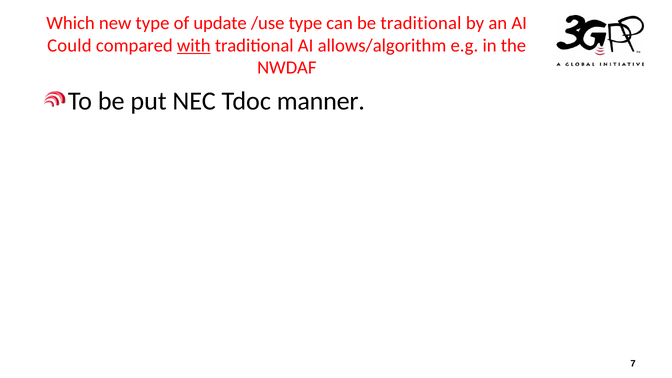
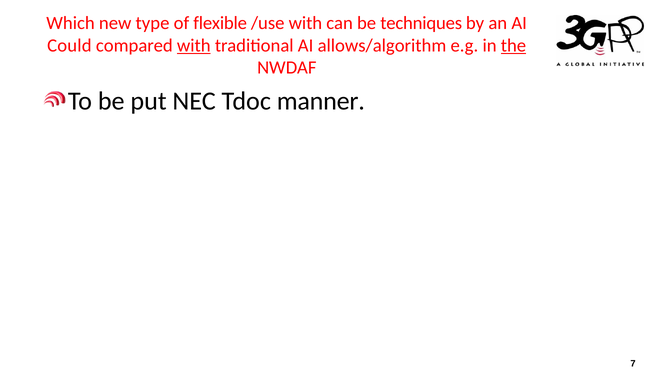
update: update -> flexible (220, 23)
/use type: type -> with (305, 23)
be traditional: traditional -> techniques (421, 23)
the underline: none -> present (513, 45)
